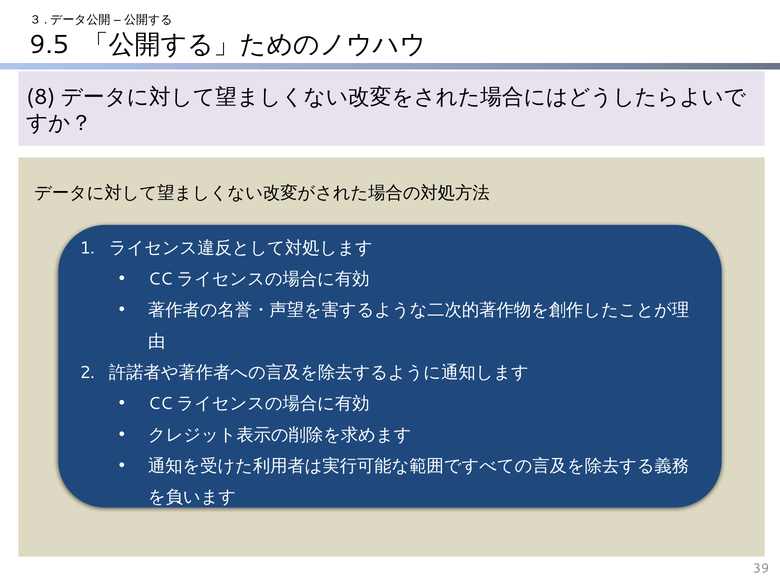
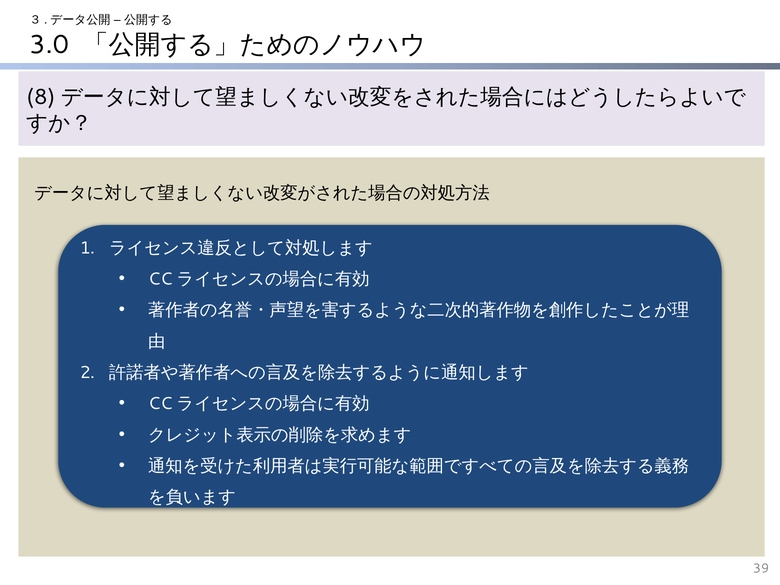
9.5: 9.5 -> 3.0 (49, 45)
